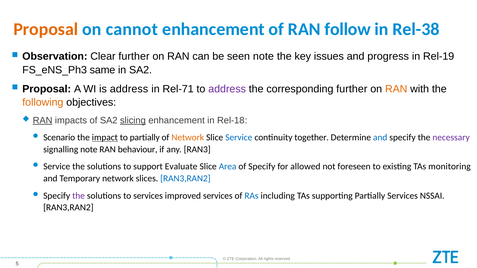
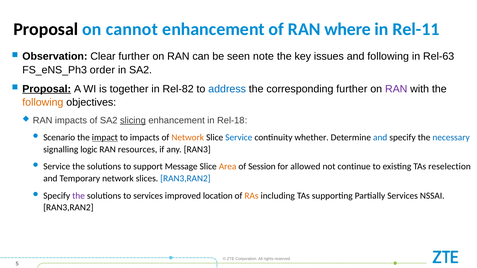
Proposal colour: orange -> black (46, 29)
follow: follow -> where (348, 29)
Rel-38: Rel-38 -> Rel-11 (416, 29)
and progress: progress -> following (388, 56)
Rel-19: Rel-19 -> Rel-63 (439, 56)
same: same -> order (102, 70)
Proposal underline: none -> present (47, 89)
is address: address -> together (129, 89)
Rel-71: Rel-71 -> Rel-82 (178, 89)
address colour: purple -> blue (227, 89)
RAN colour: orange -> purple (396, 89)
RAN underline: present -> none (43, 120)
to partially: partially -> impacts (145, 138)
together: together -> whether (312, 138)
necessary colour: purple -> blue (451, 138)
signalling note: note -> logic (89, 150)
behaviour: behaviour -> resources (138, 150)
Evaluate: Evaluate -> Message (181, 167)
Area colour: blue -> orange (228, 167)
of Specify: Specify -> Session (262, 167)
foreseen: foreseen -> continue (354, 167)
monitoring: monitoring -> reselection (450, 167)
improved services: services -> location (218, 196)
RAs colour: blue -> orange (251, 196)
